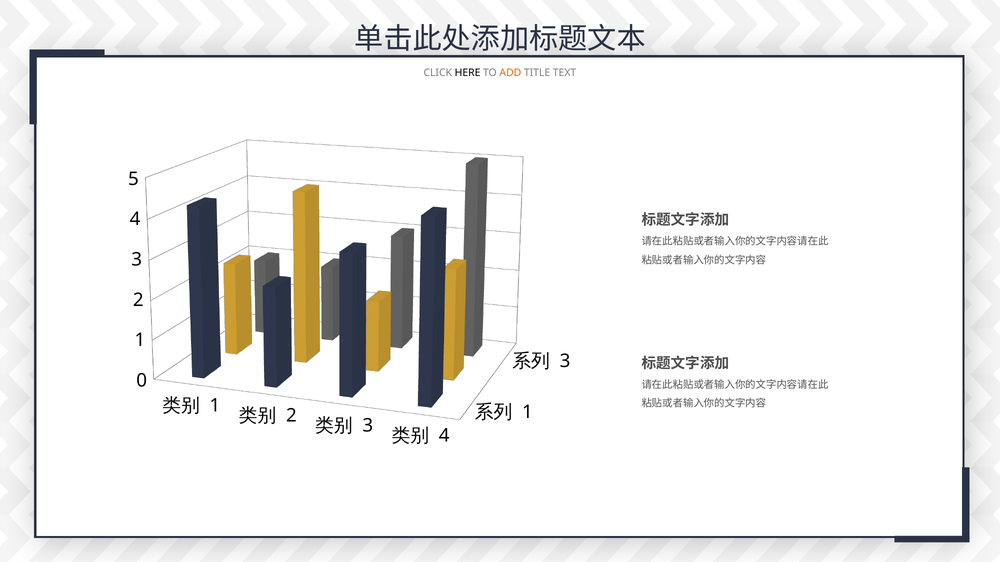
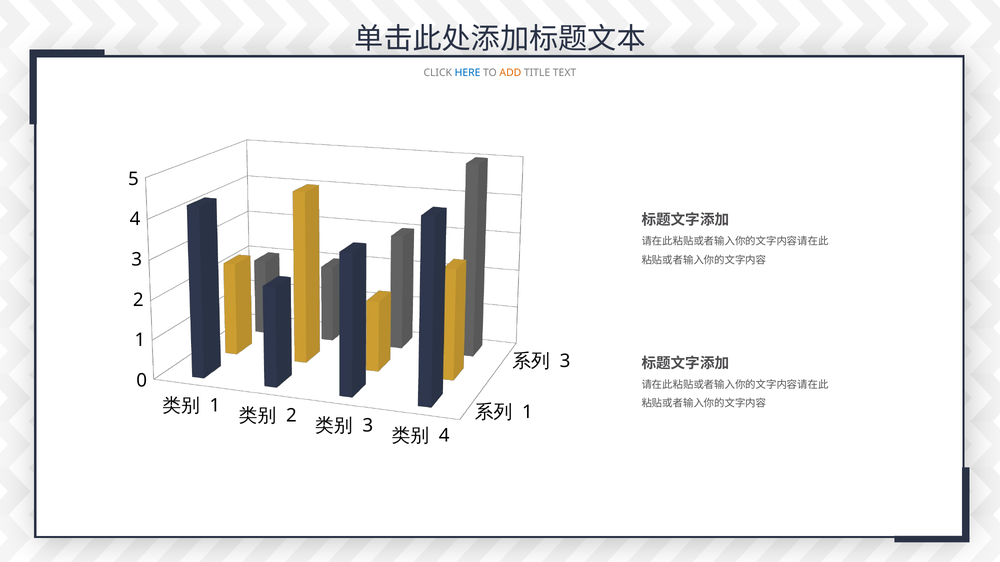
HERE colour: black -> blue (468, 73)
